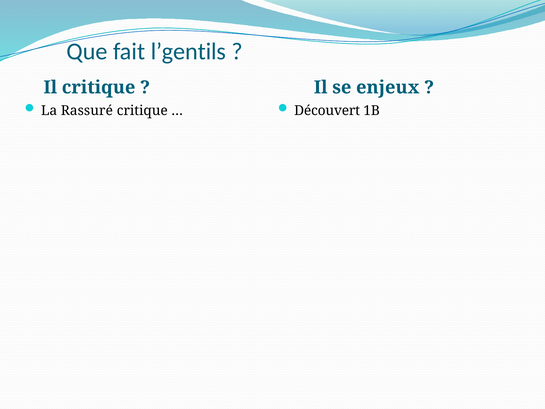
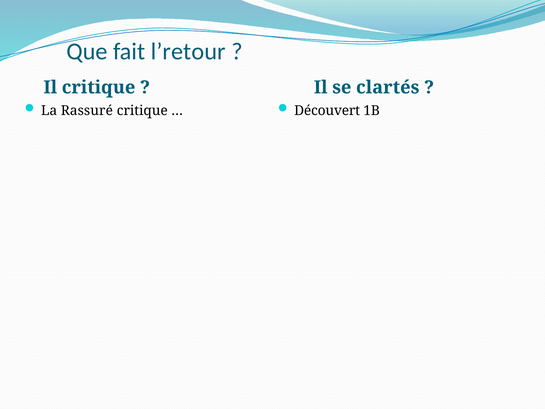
l’gentils: l’gentils -> l’retour (188, 52)
enjeux: enjeux -> clartés (388, 87)
